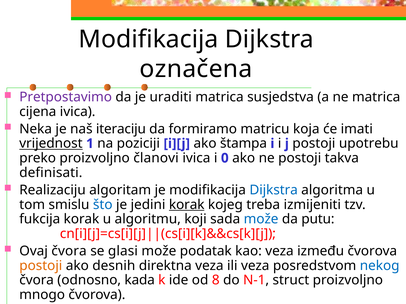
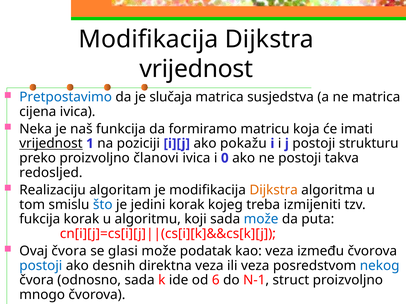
označena: označena -> vrijednost (196, 69)
Pretpostavimo colour: purple -> blue (66, 97)
uraditi: uraditi -> slučaja (171, 97)
iteraciju: iteraciju -> funkcija (121, 129)
štampa: štampa -> pokažu (243, 144)
upotrebu: upotrebu -> strukturu (369, 144)
definisati: definisati -> redosljed (51, 173)
Dijkstra colour: blue -> orange (274, 190)
korak underline: present -> none (187, 205)
putu: putu -> puta (318, 220)
postoji colour: orange -> blue (41, 266)
odnosno kada: kada -> sada (140, 281)
8: 8 -> 6 (216, 281)
